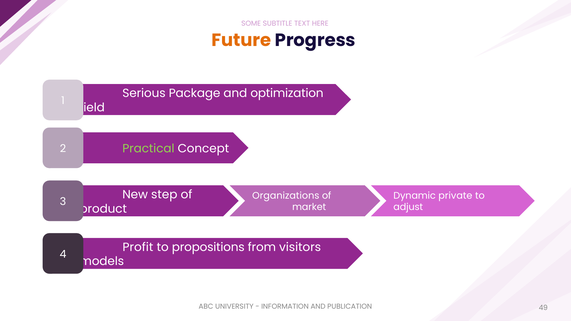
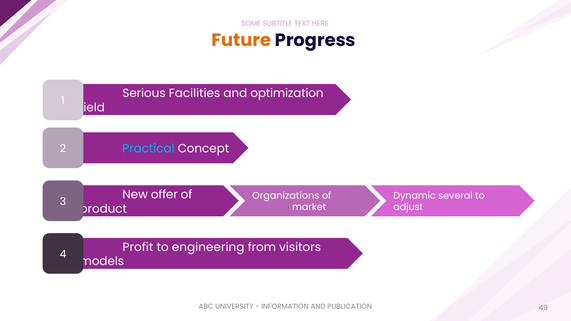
Package: Package -> Facilities (194, 93)
Practical colour: light green -> light blue (148, 149)
step: step -> offer (164, 195)
private: private -> several (455, 196)
propositions: propositions -> engineering (208, 247)
